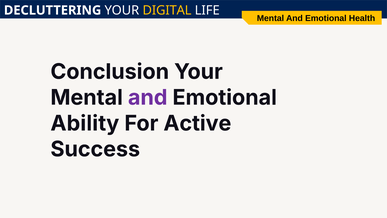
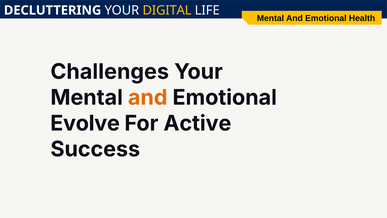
Conclusion: Conclusion -> Challenges (110, 72)
and colour: purple -> orange (148, 97)
Ability: Ability -> Evolve (85, 123)
